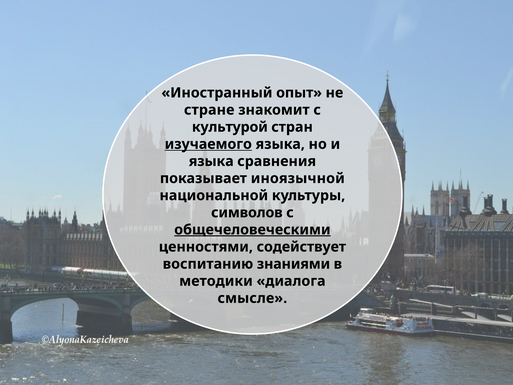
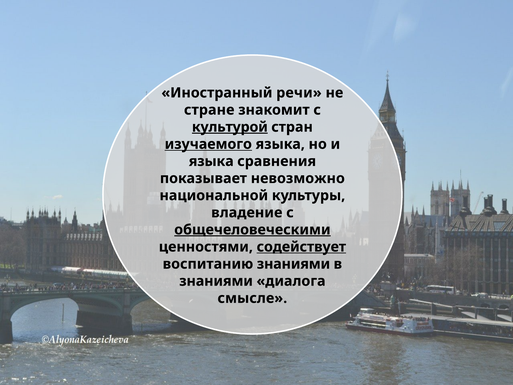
опыт: опыт -> речи (299, 93)
культурой underline: none -> present (230, 127)
иноязычной: иноязычной -> невозможно (298, 178)
символов: символов -> владение (247, 212)
содействует underline: none -> present (301, 247)
методики: методики -> знаниями (216, 281)
